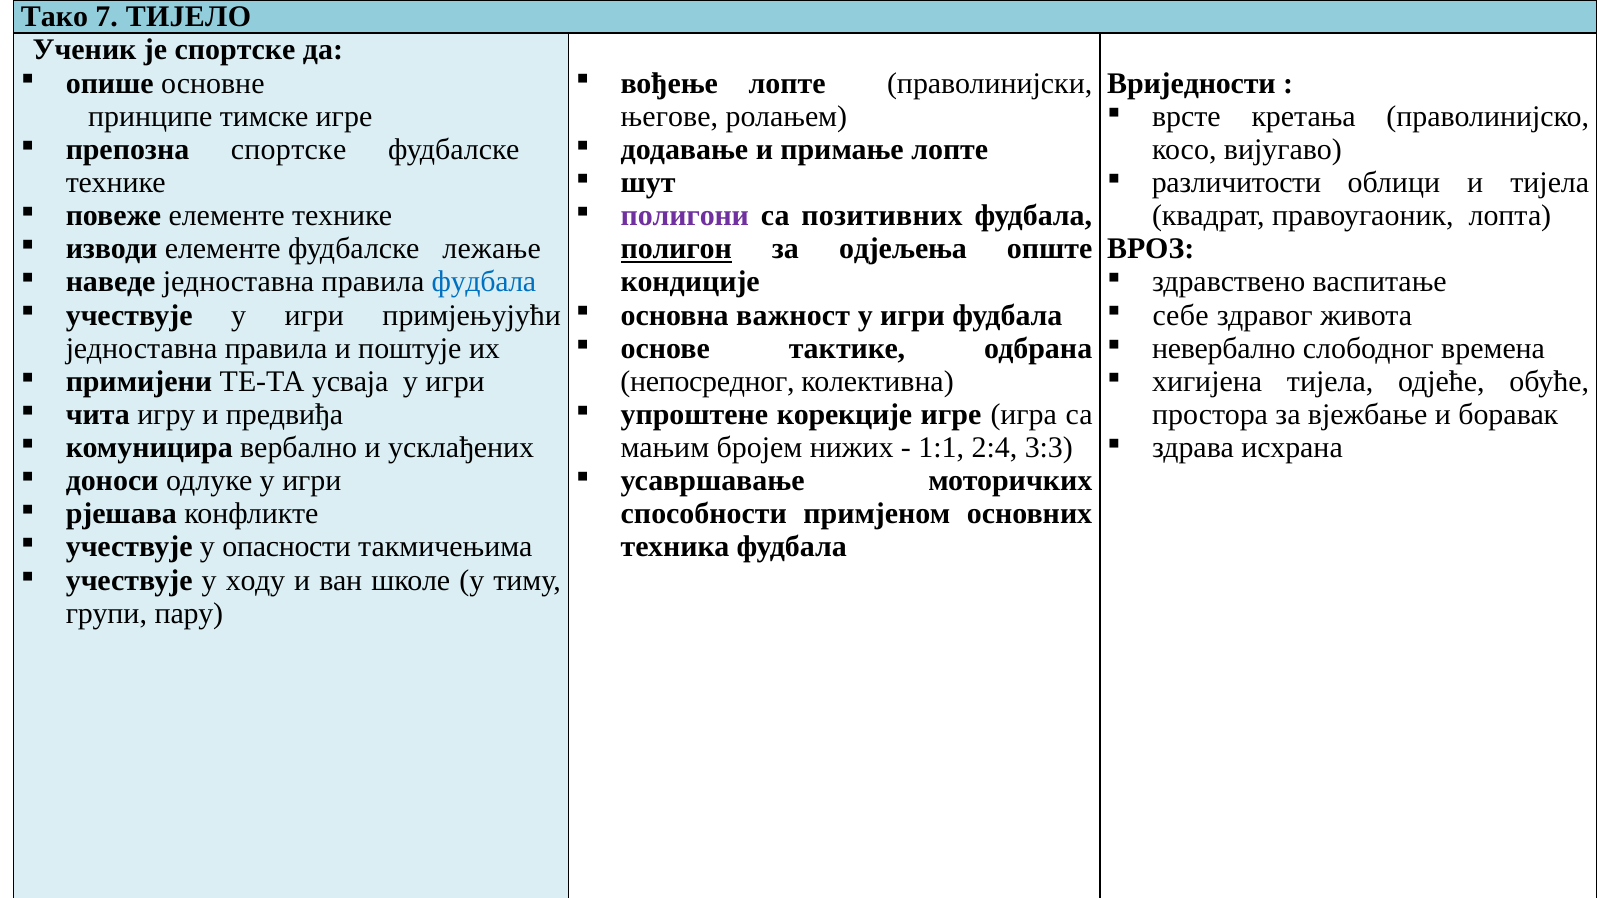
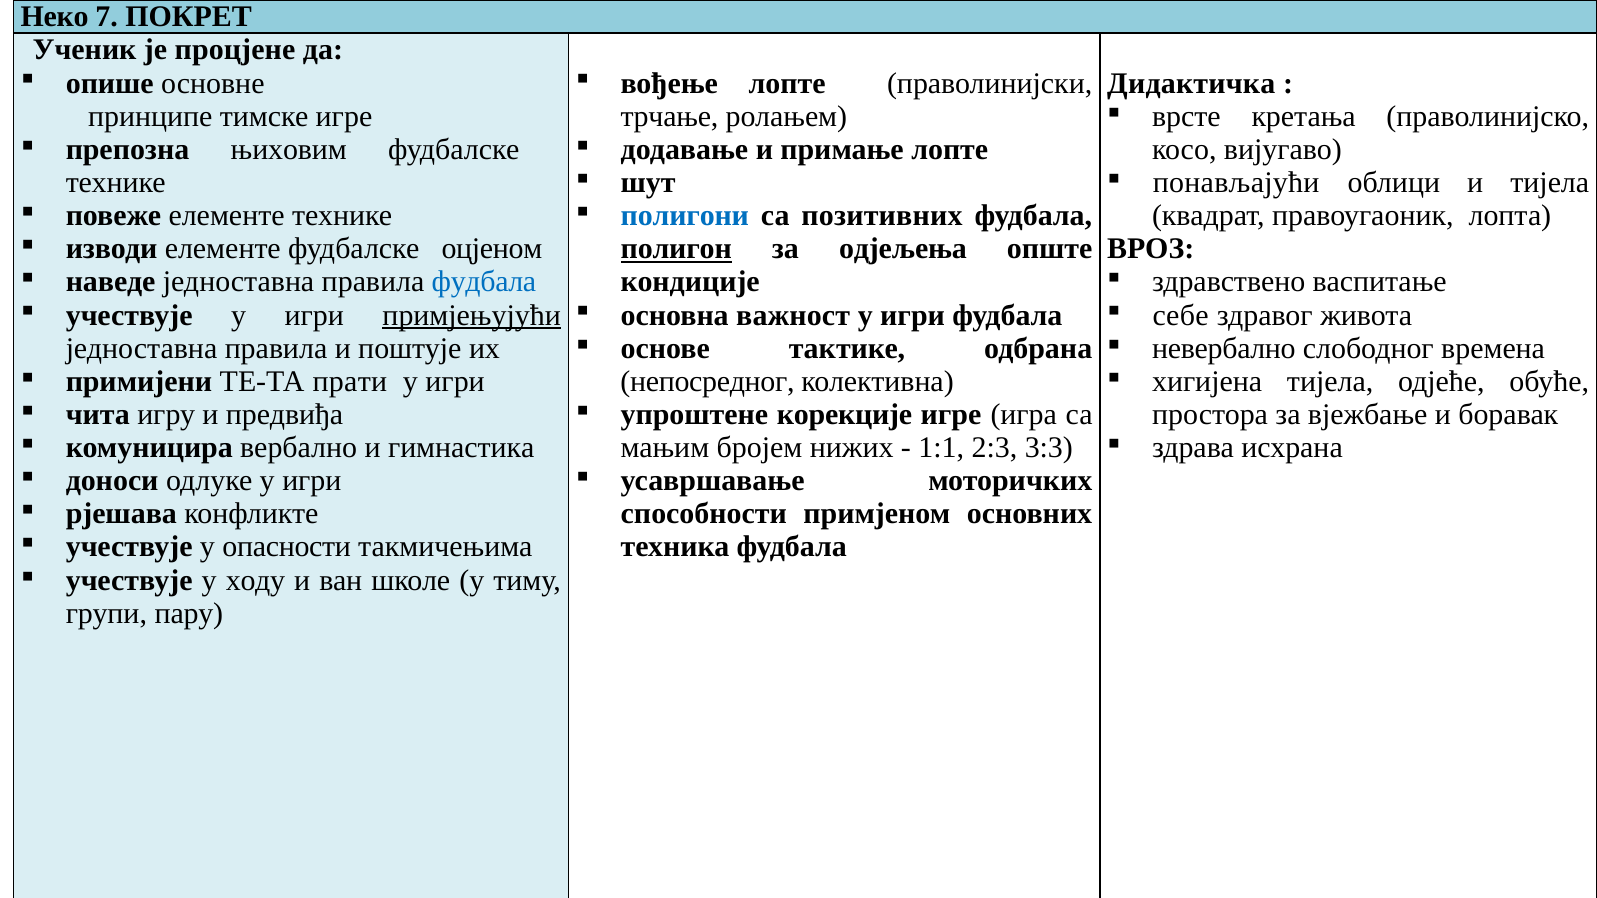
Тако: Тако -> Неко (55, 17)
ТИЈЕЛО: ТИЈЕЛО -> ПОКРЕТ (189, 17)
је спортске: спортске -> процјене (235, 50)
Вриједности: Вриједности -> Дидактичка (1191, 83)
његове: његове -> трчање (670, 116)
препозна спортске: спортске -> њиховим (289, 150)
различитости: различитости -> понављајући (1236, 183)
полигони colour: purple -> blue (685, 216)
лежање: лежање -> оцјеном (492, 249)
примјењујући underline: none -> present (472, 315)
усваја: усваја -> прати (350, 382)
усклађених: усклађених -> гимнастика (461, 448)
2:4: 2:4 -> 2:3 (994, 448)
